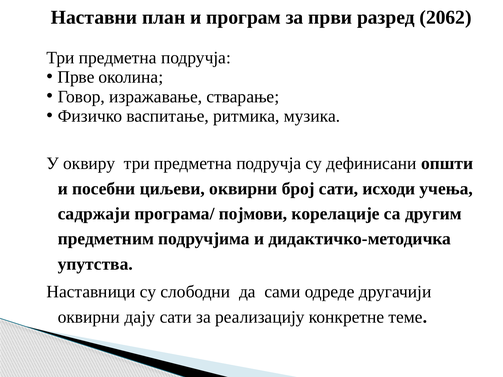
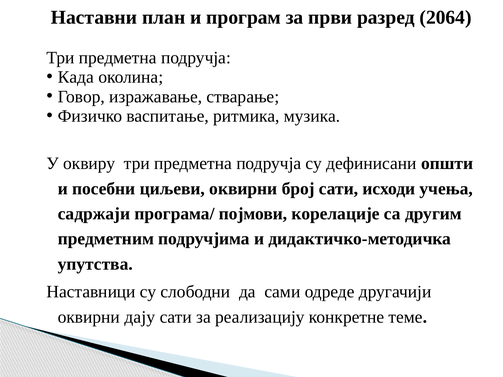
2062: 2062 -> 2064 (446, 17)
Прве: Прве -> Када (76, 77)
